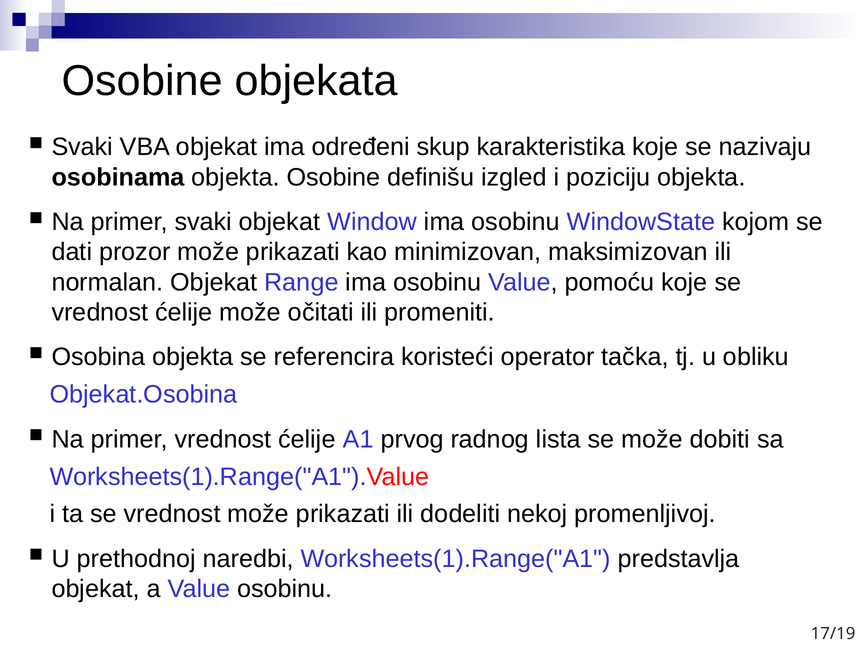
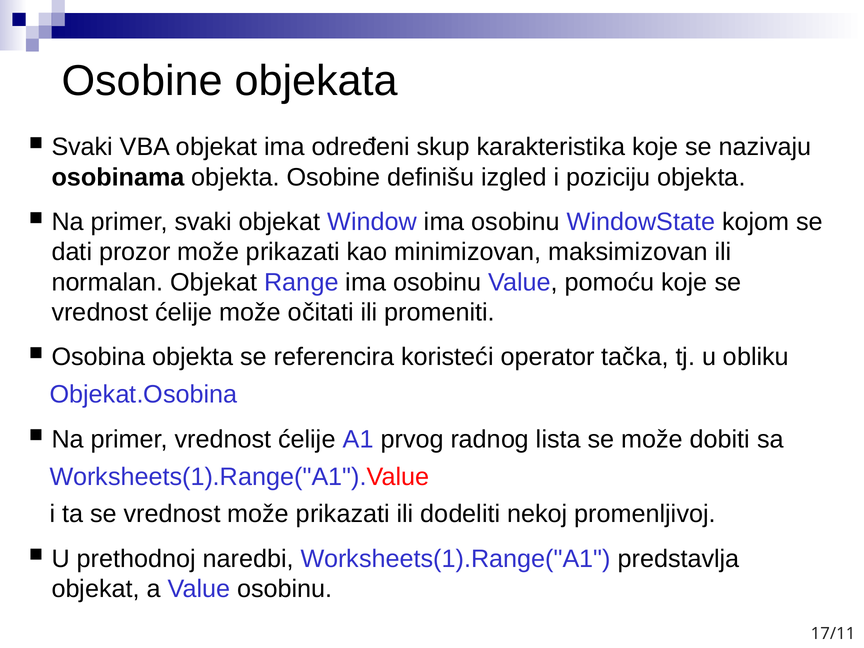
17/19: 17/19 -> 17/11 (833, 634)
